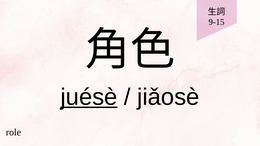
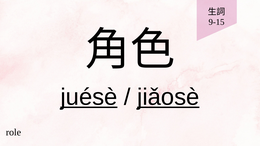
jiǎosè underline: none -> present (168, 97)
